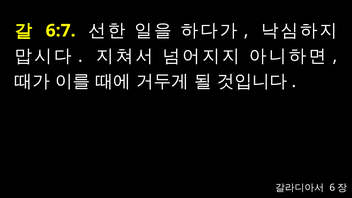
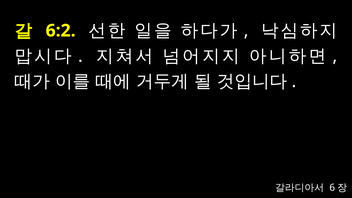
6:7: 6:7 -> 6:2 (61, 31)
